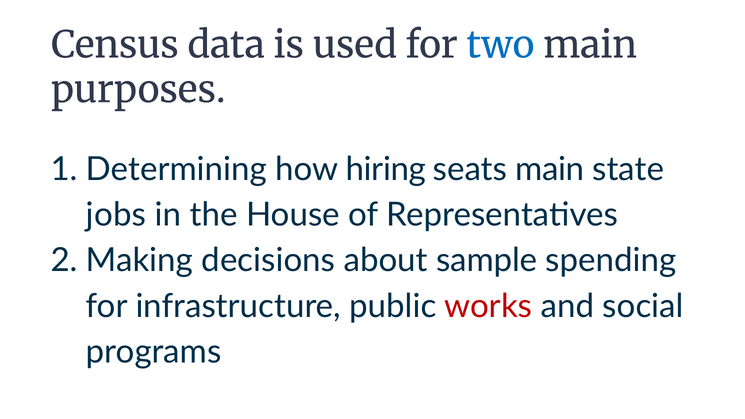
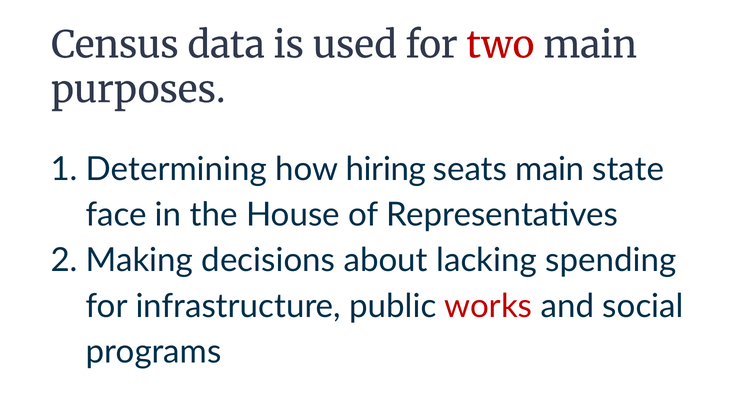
two colour: blue -> red (500, 45)
jobs: jobs -> face (116, 215)
sample: sample -> lacking (487, 261)
